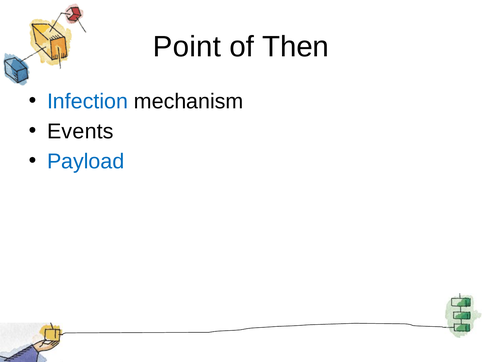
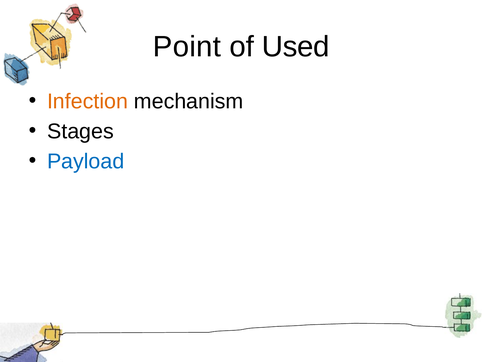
Then: Then -> Used (296, 47)
Infection colour: blue -> orange (87, 101)
Events: Events -> Stages (80, 131)
